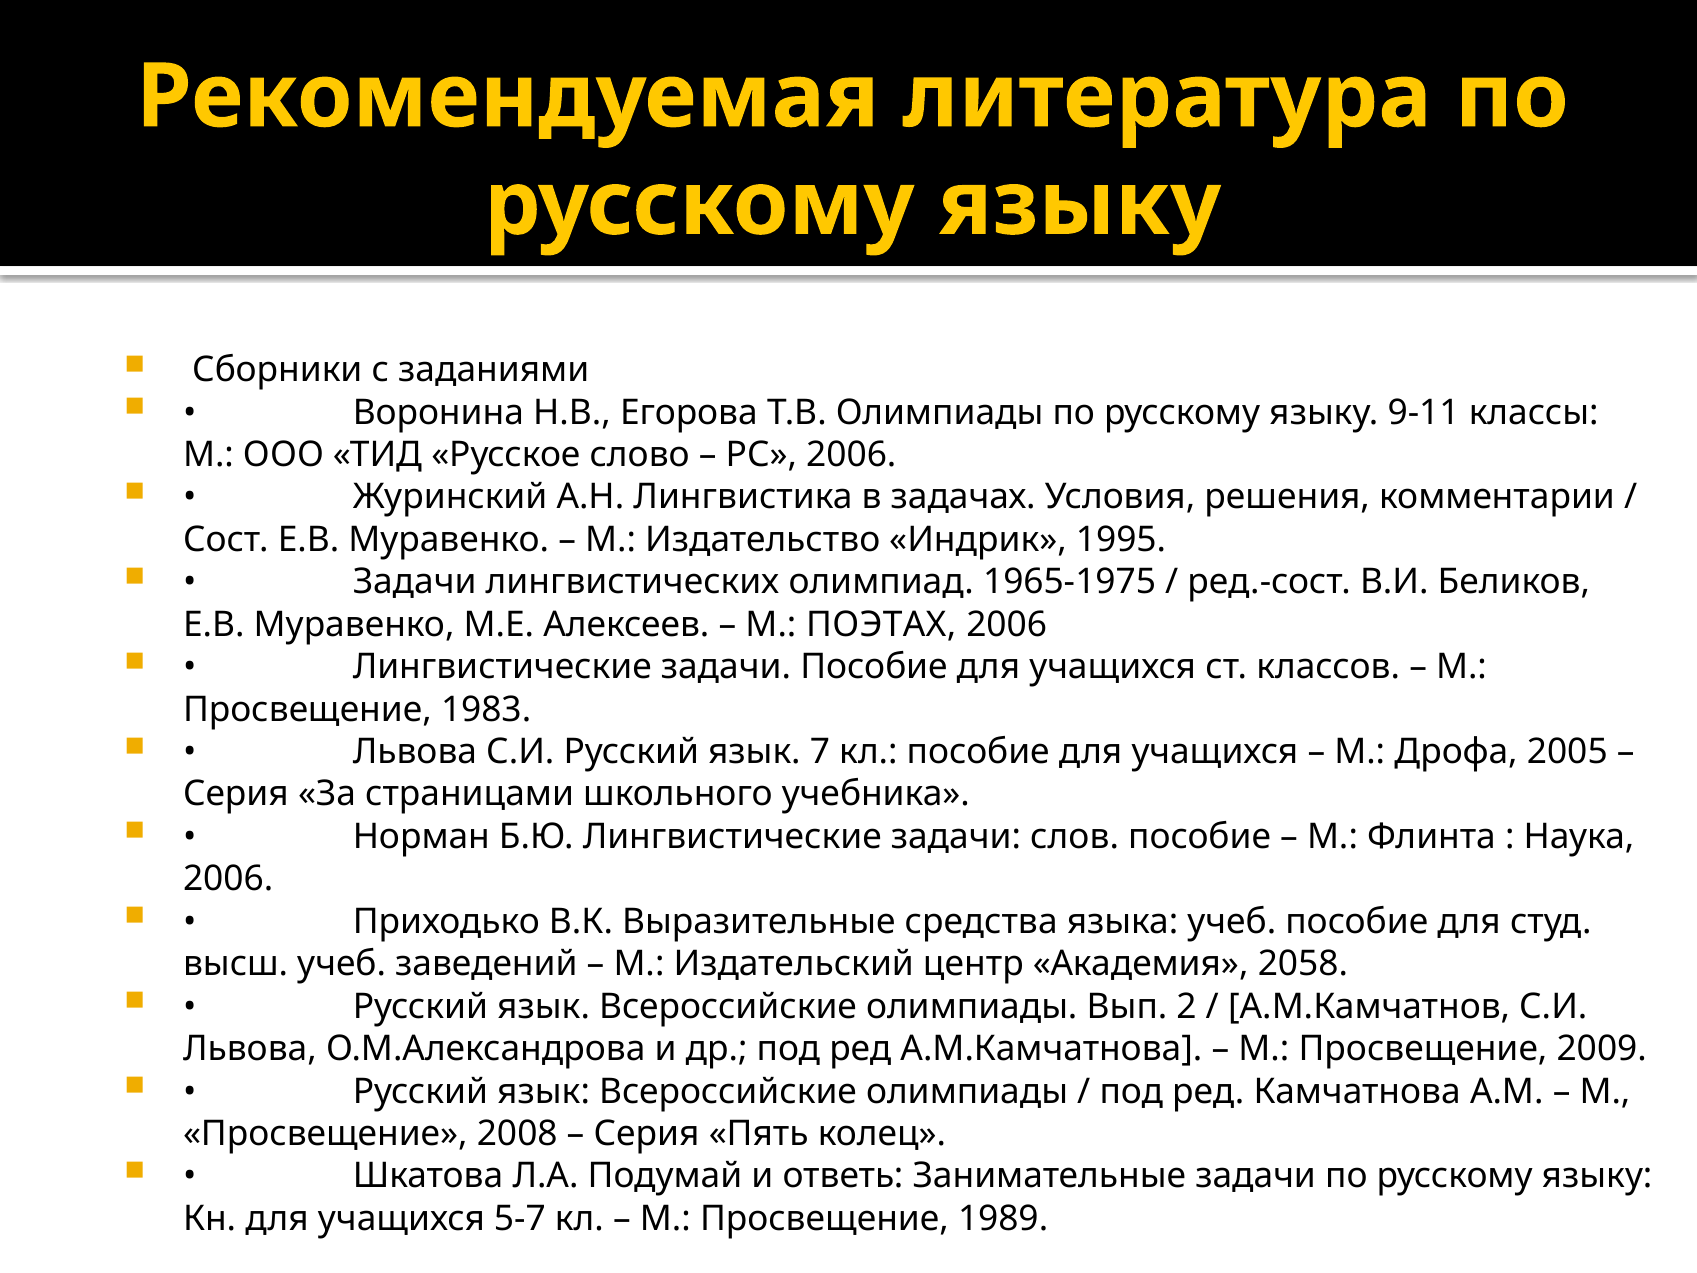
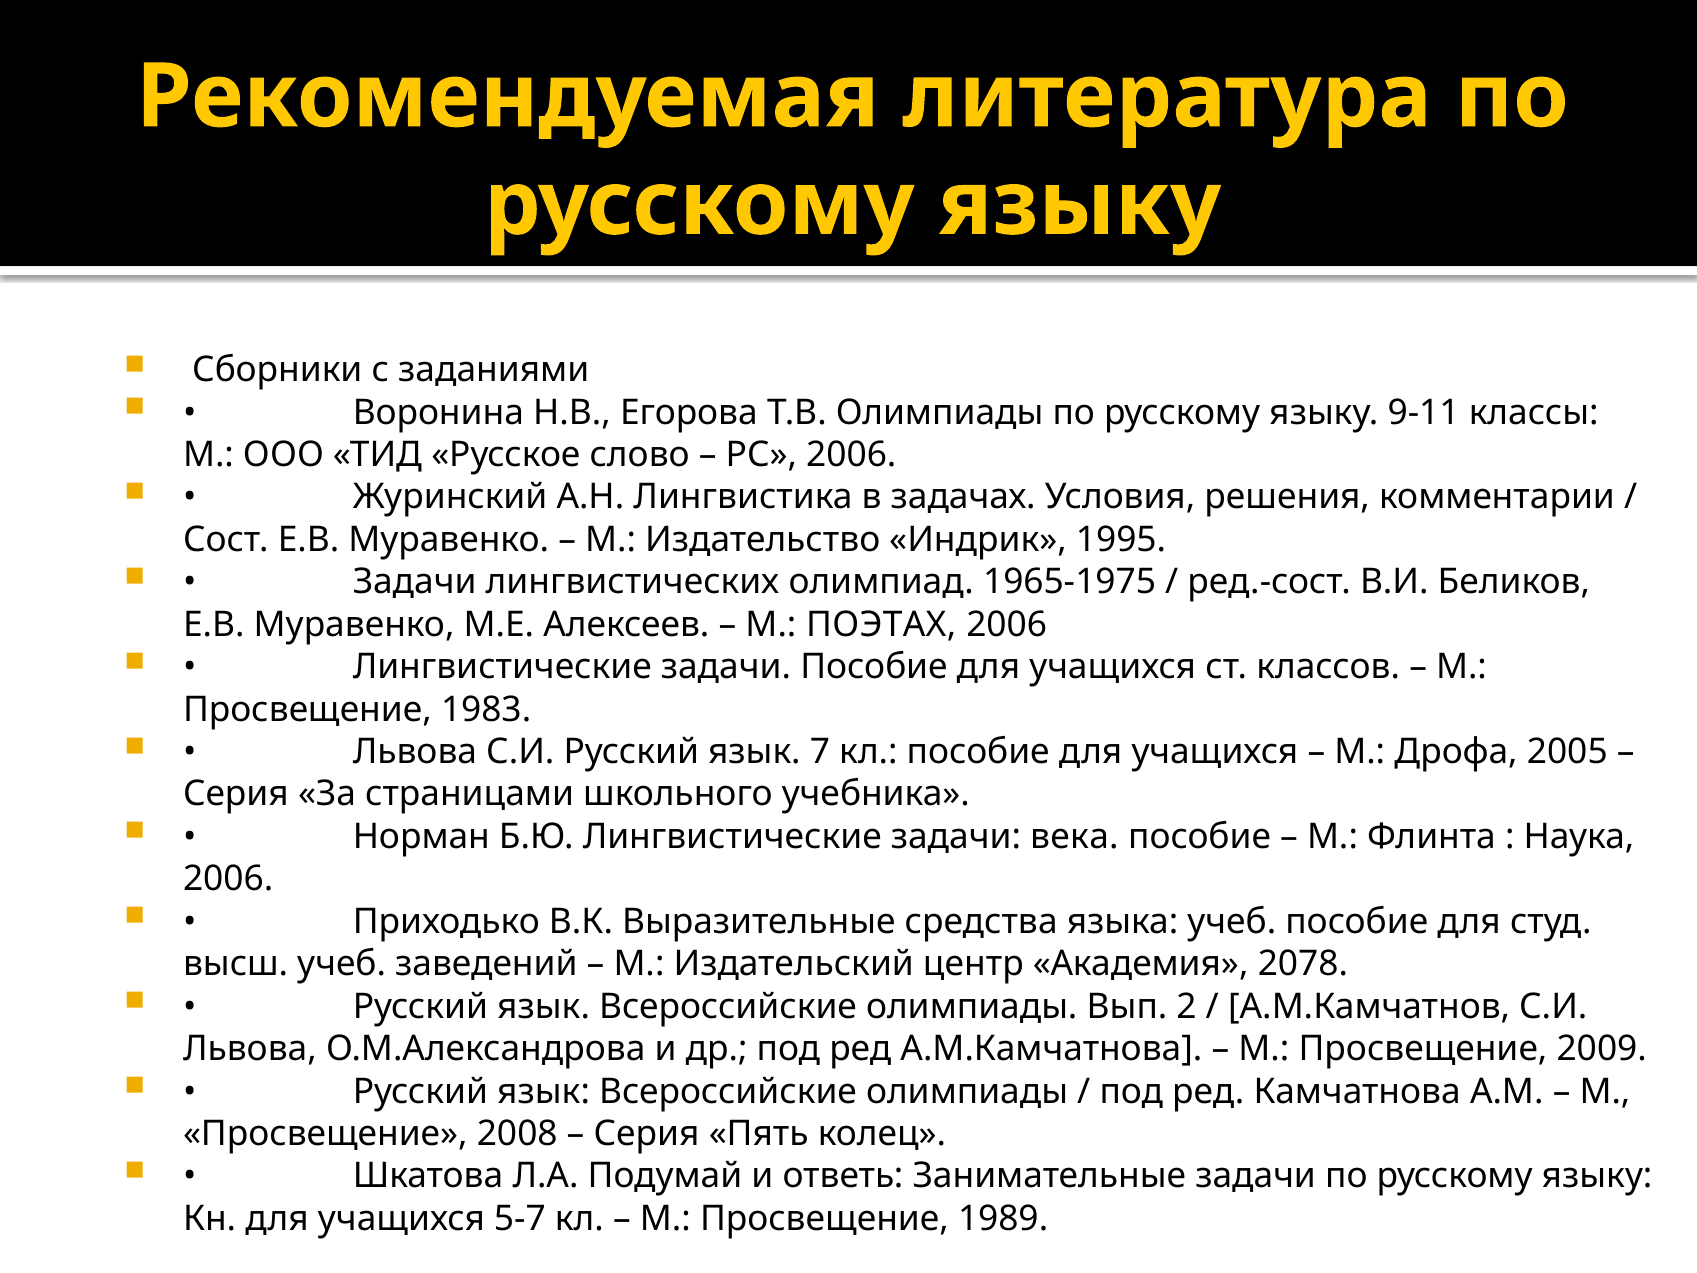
слов: слов -> века (1074, 837)
2058: 2058 -> 2078 (1303, 964)
